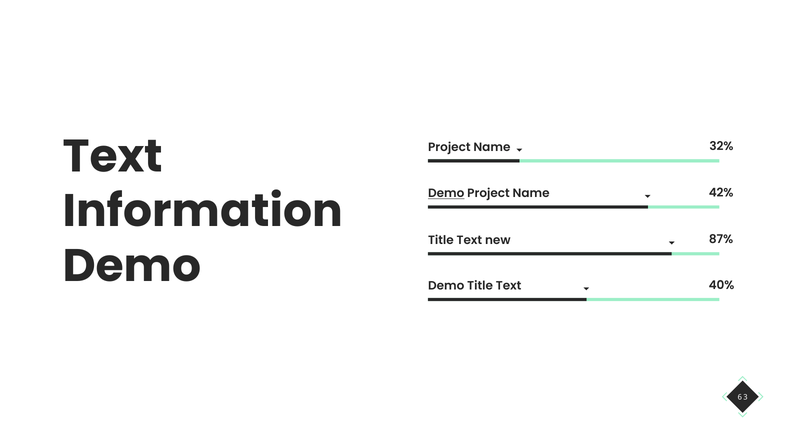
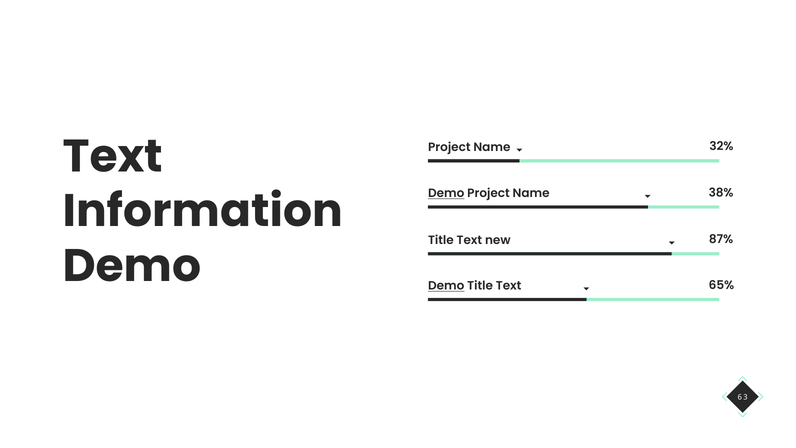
42%: 42% -> 38% (721, 193)
40%: 40% -> 65% (721, 285)
Demo underline: none -> present (446, 286)
